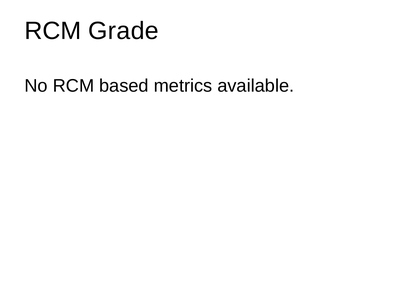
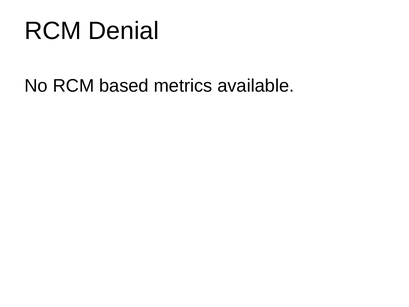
Grade: Grade -> Denial (124, 31)
